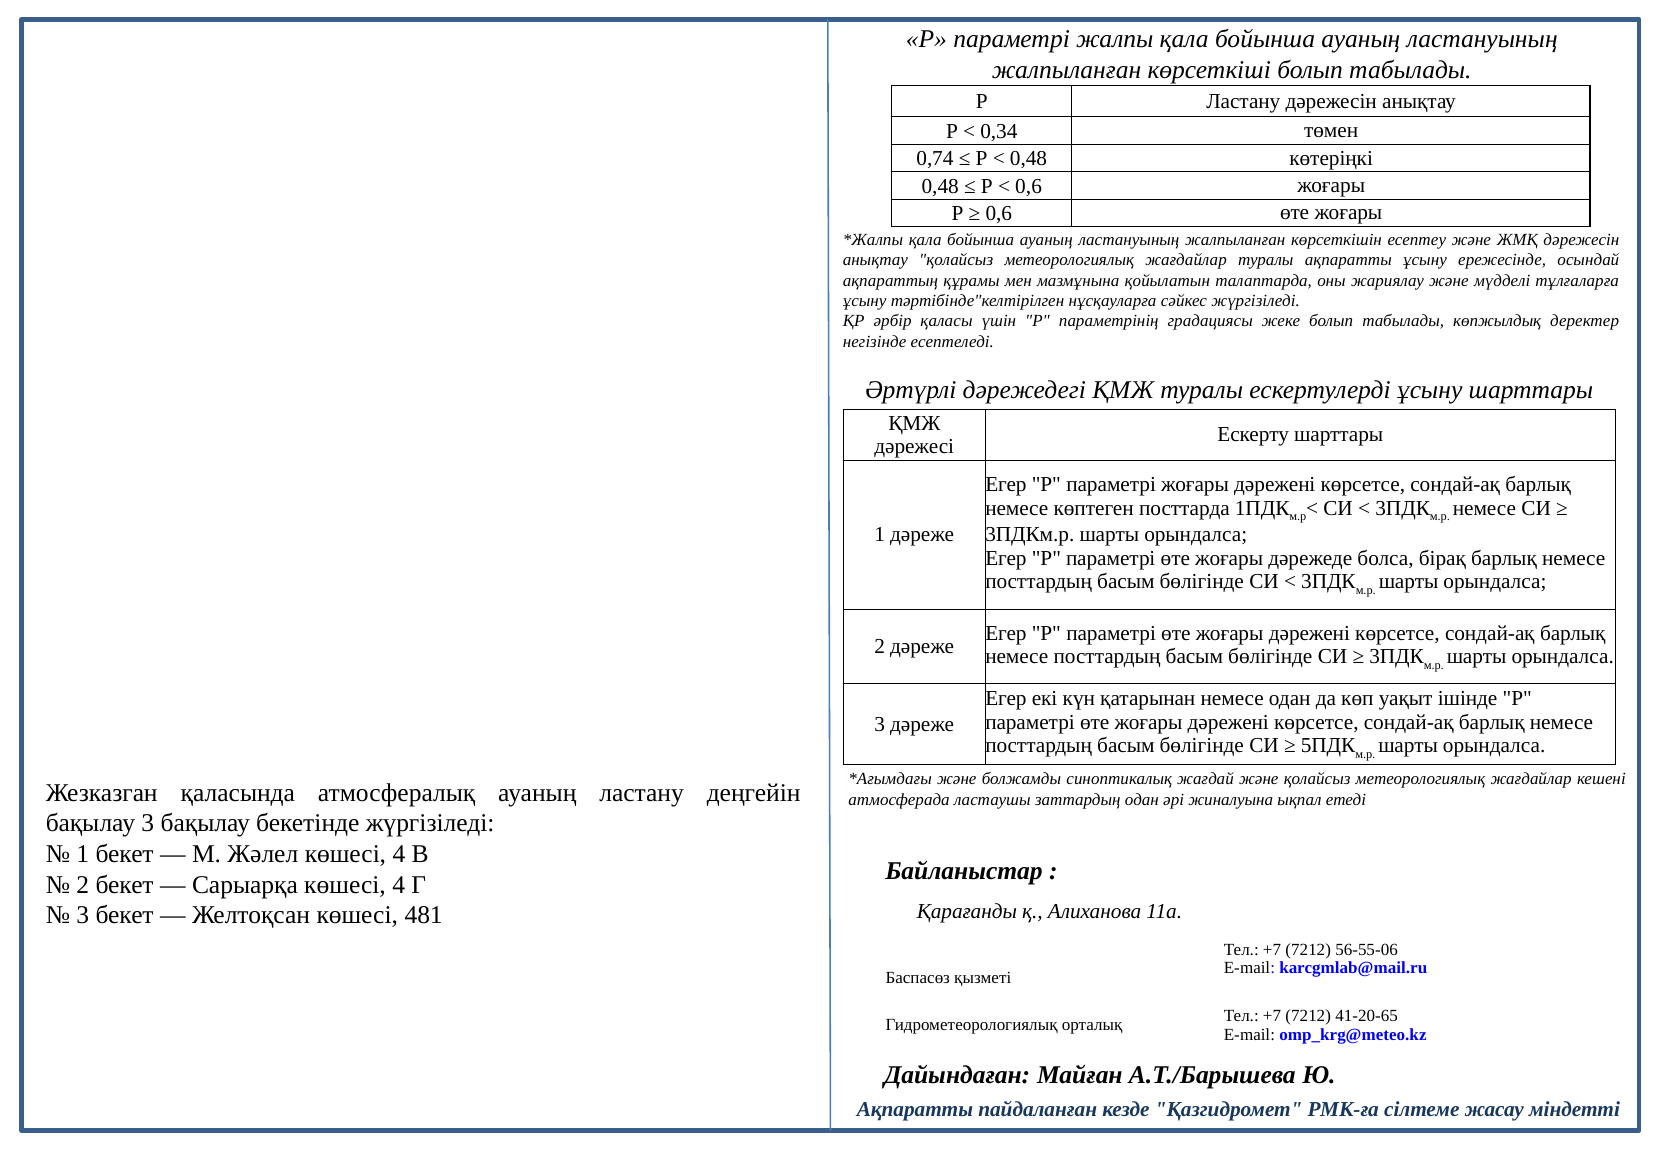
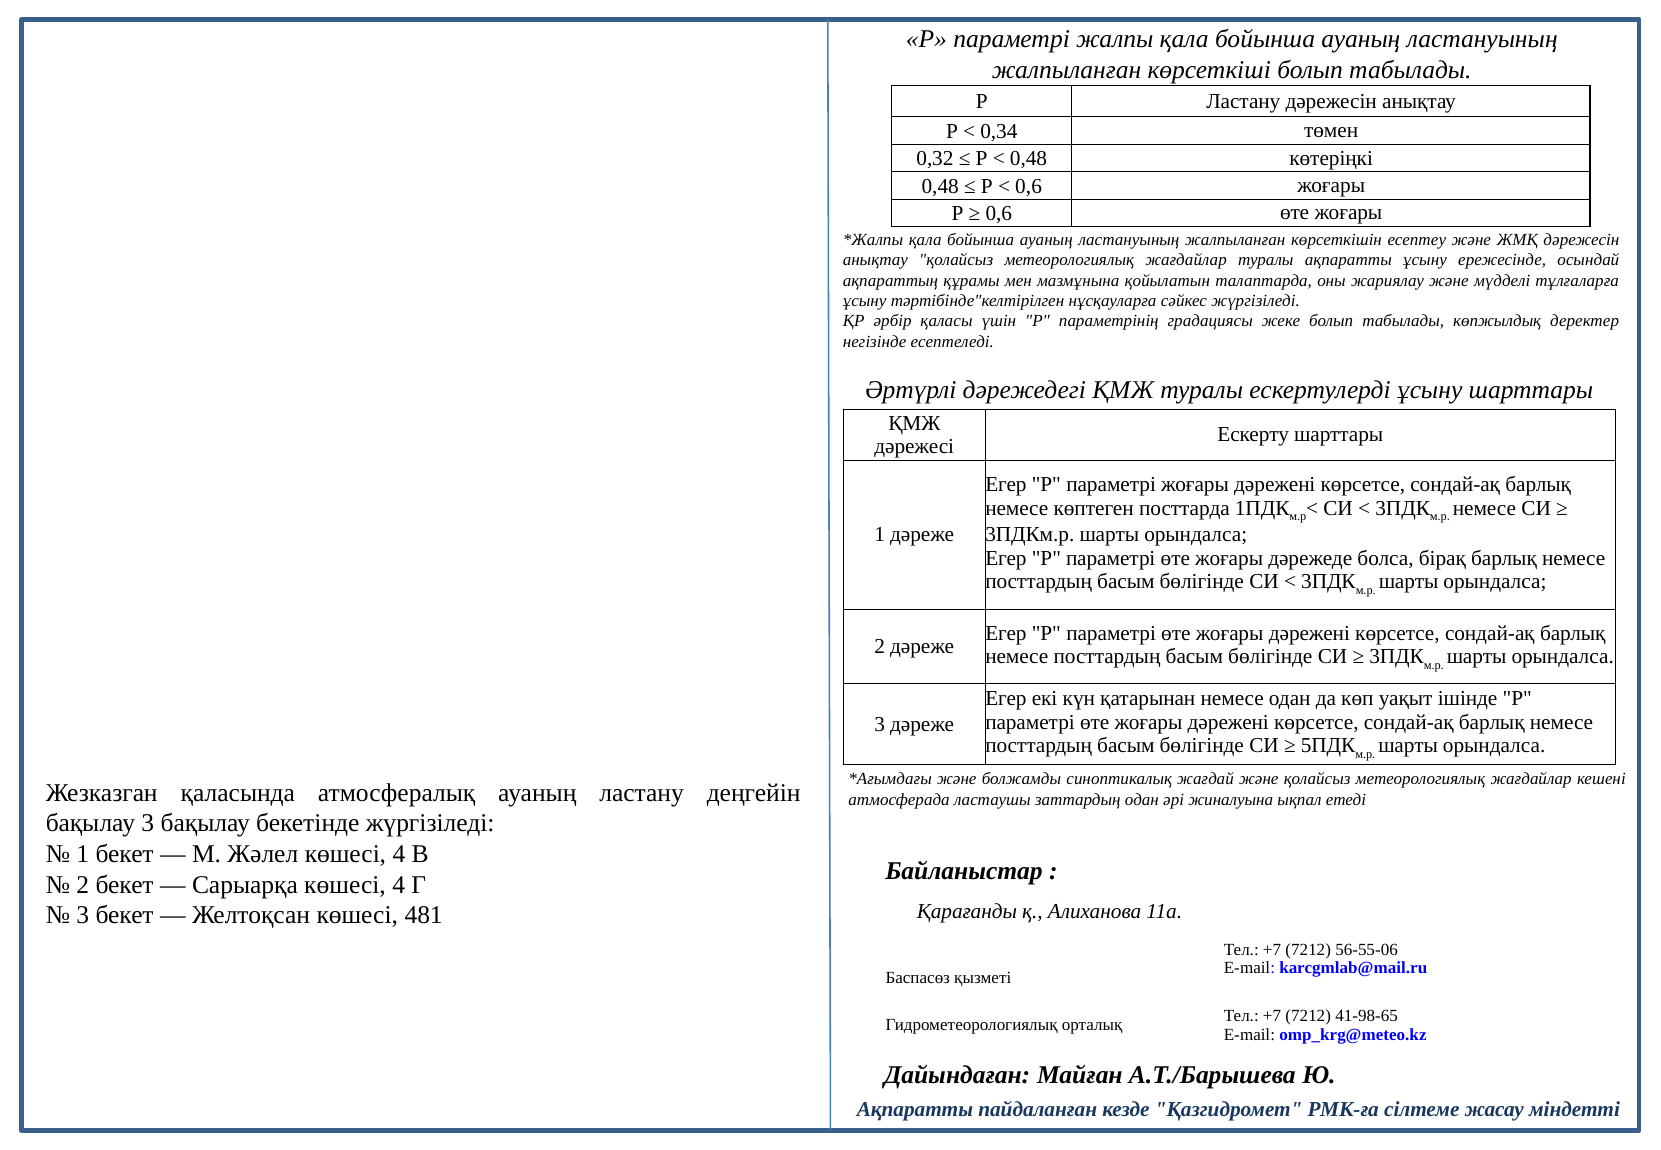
0,74: 0,74 -> 0,32 (935, 159)
41-20-65: 41-20-65 -> 41-98-65 (1367, 1016)
